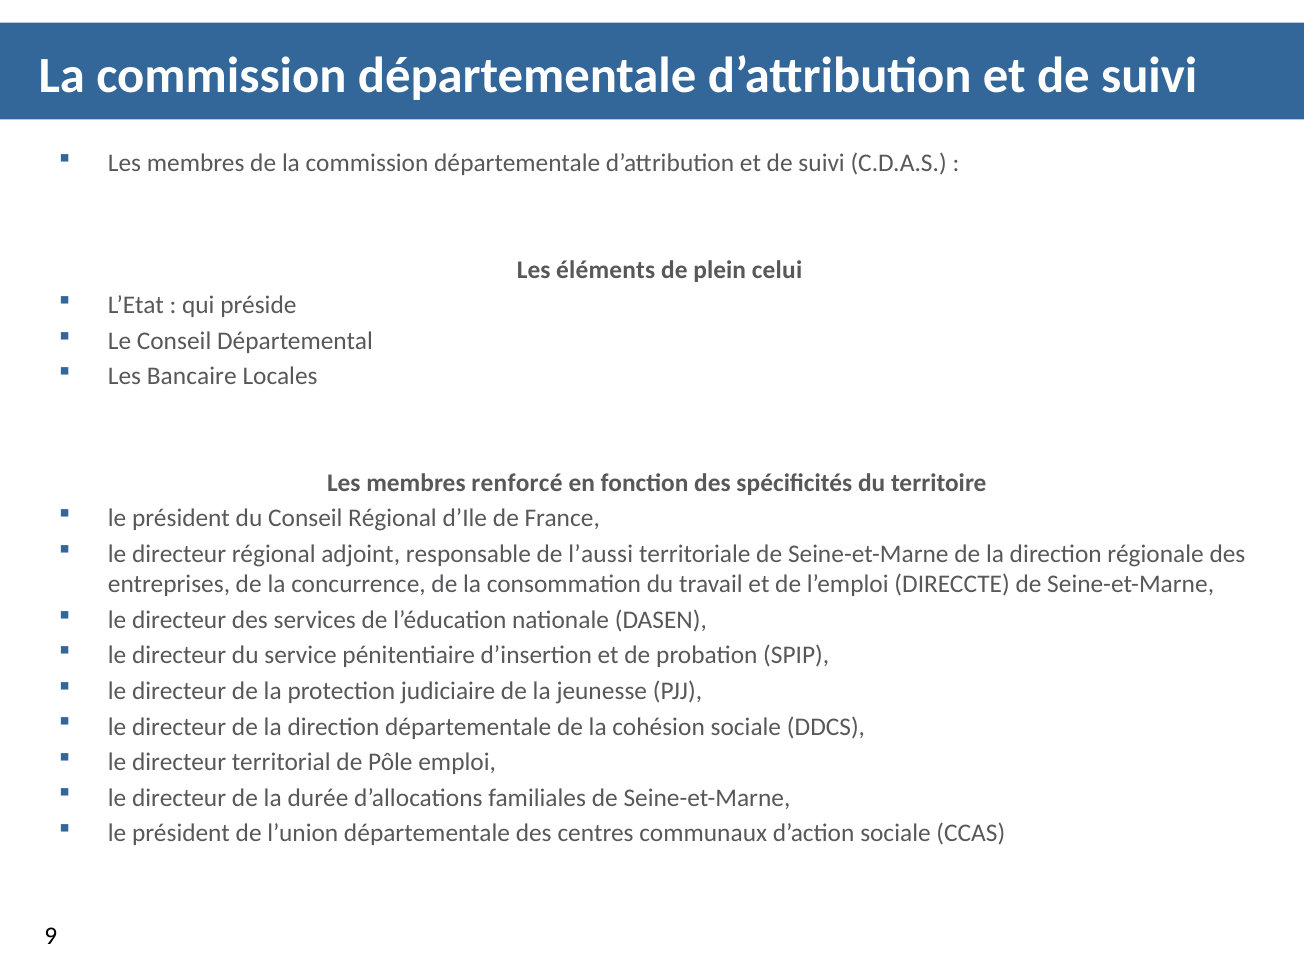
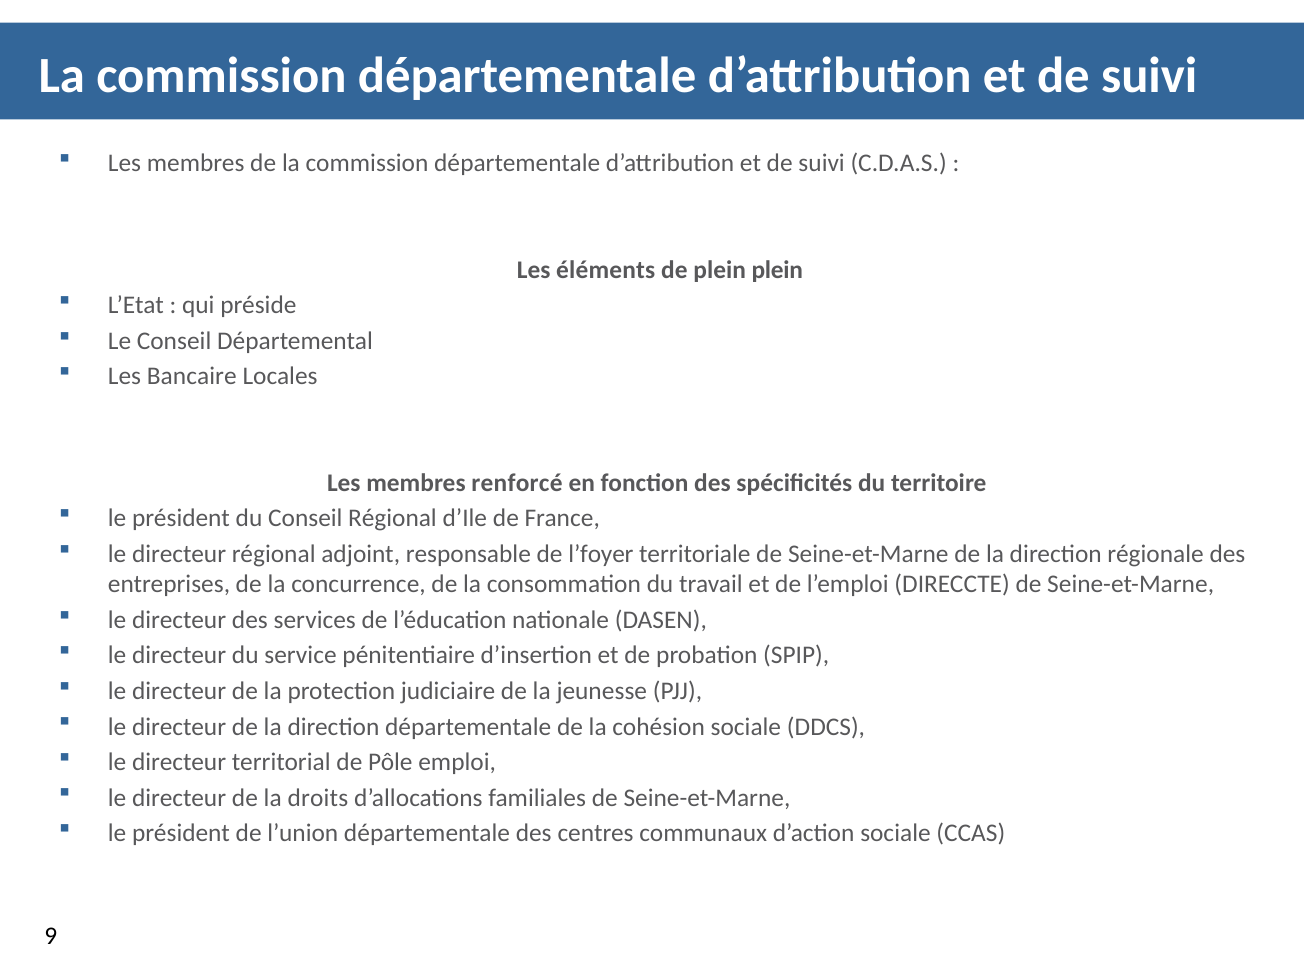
plein celui: celui -> plein (777, 270)
l’aussi: l’aussi -> l’foyer (601, 554)
durée: durée -> droits (318, 798)
